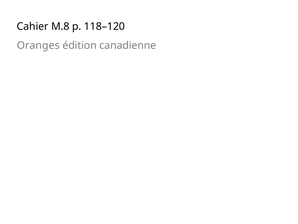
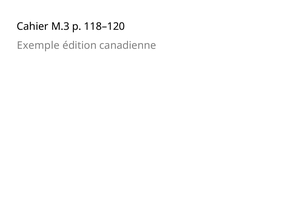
M.8: M.8 -> M.3 (60, 26)
Oranges: Oranges -> Exemple (38, 45)
